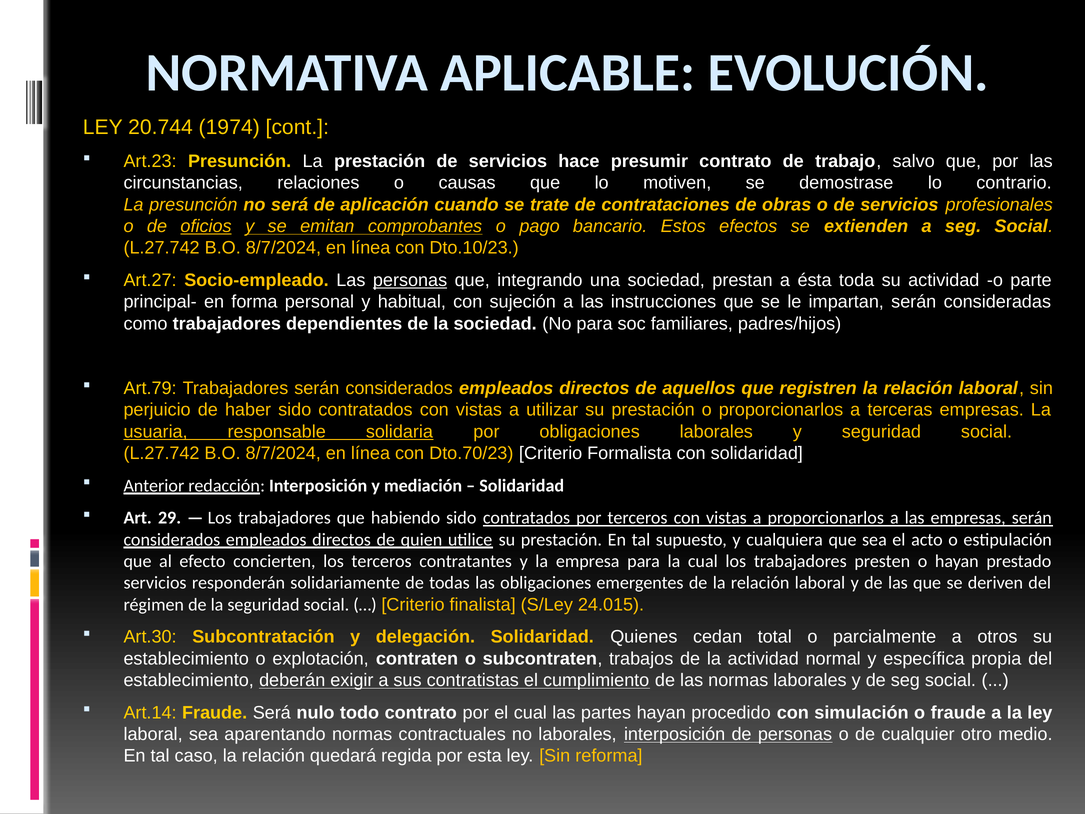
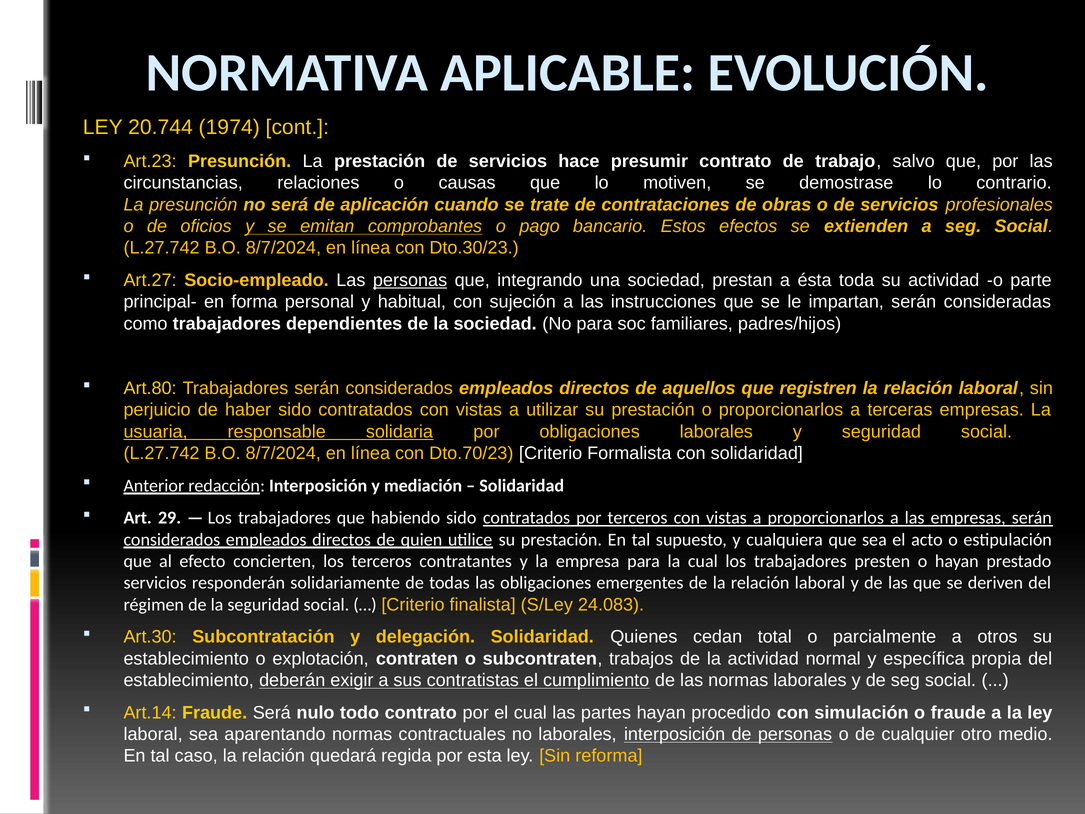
oficios underline: present -> none (206, 226)
Dto.10/23: Dto.10/23 -> Dto.30/23 (474, 248)
Art.79: Art.79 -> Art.80 (150, 388)
24.015: 24.015 -> 24.083 (611, 604)
